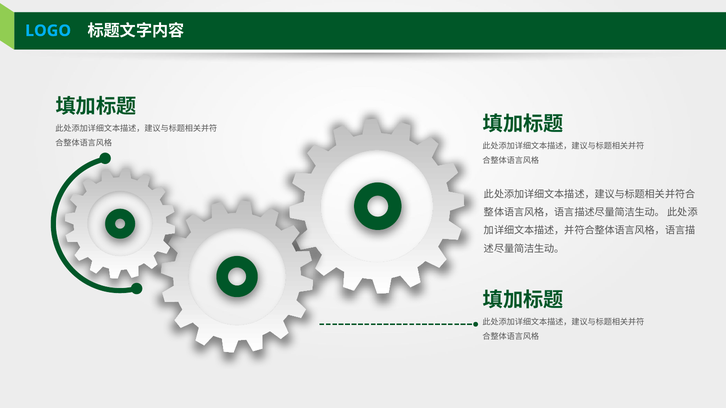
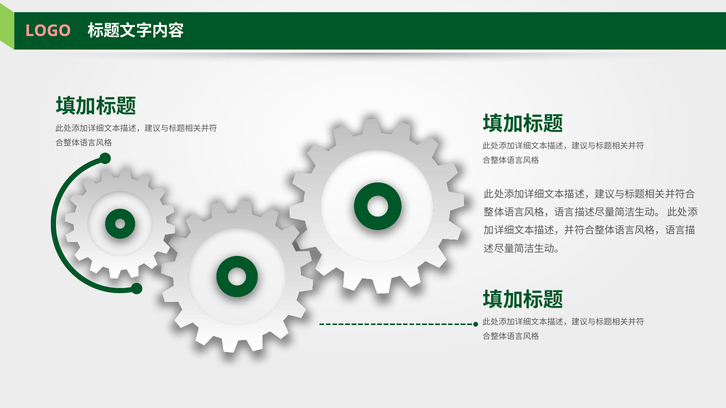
LOGO colour: light blue -> pink (48, 31)
